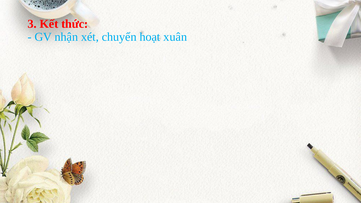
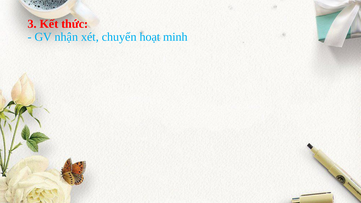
xuân: xuân -> minh (175, 37)
